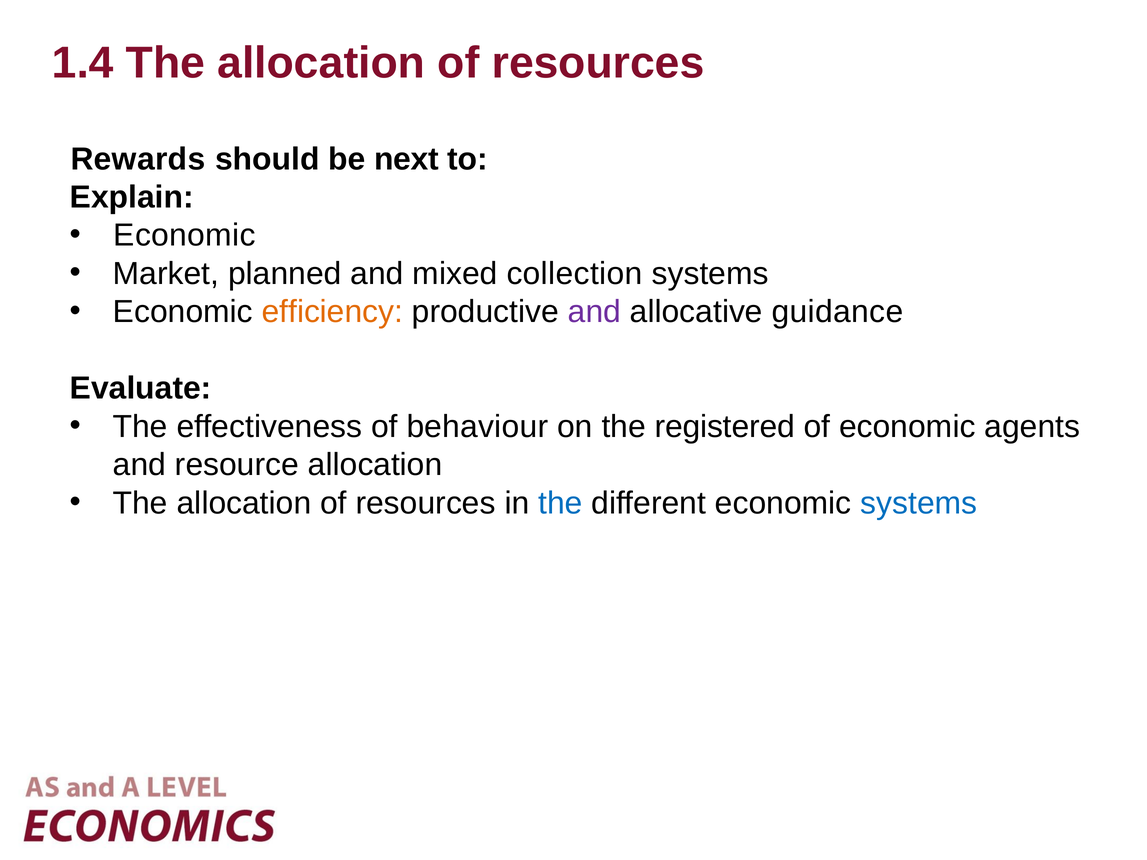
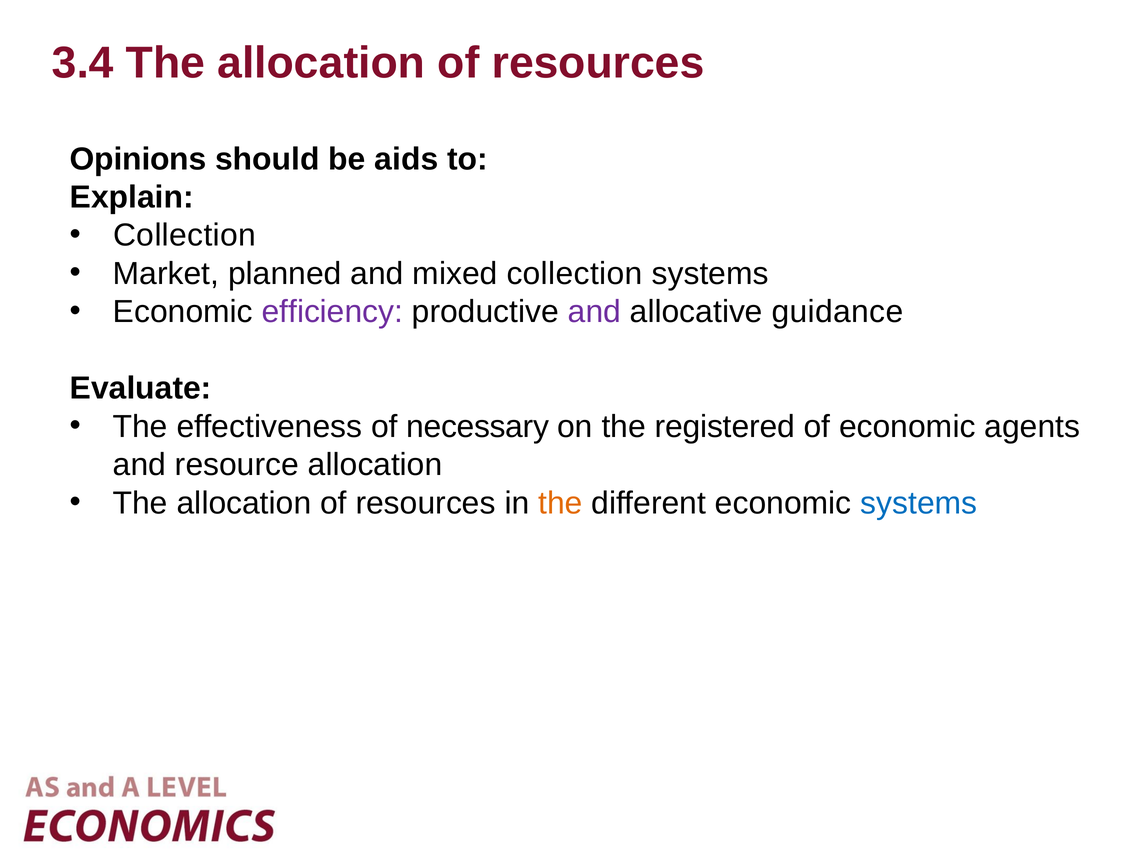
1.4: 1.4 -> 3.4 (83, 63)
Rewards: Rewards -> Opinions (138, 159)
next: next -> aids (406, 159)
Economic: Economic -> Collection (185, 236)
efficiency colour: orange -> purple (332, 312)
behaviour: behaviour -> necessary (478, 427)
the colour: blue -> orange (560, 503)
